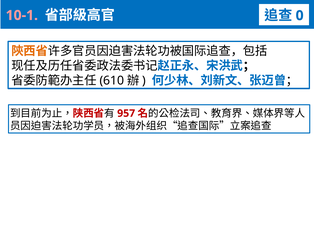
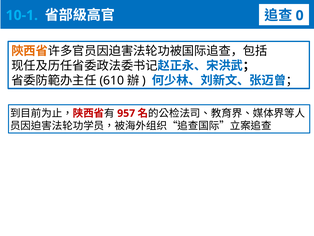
10-1 colour: pink -> light blue (22, 15)
